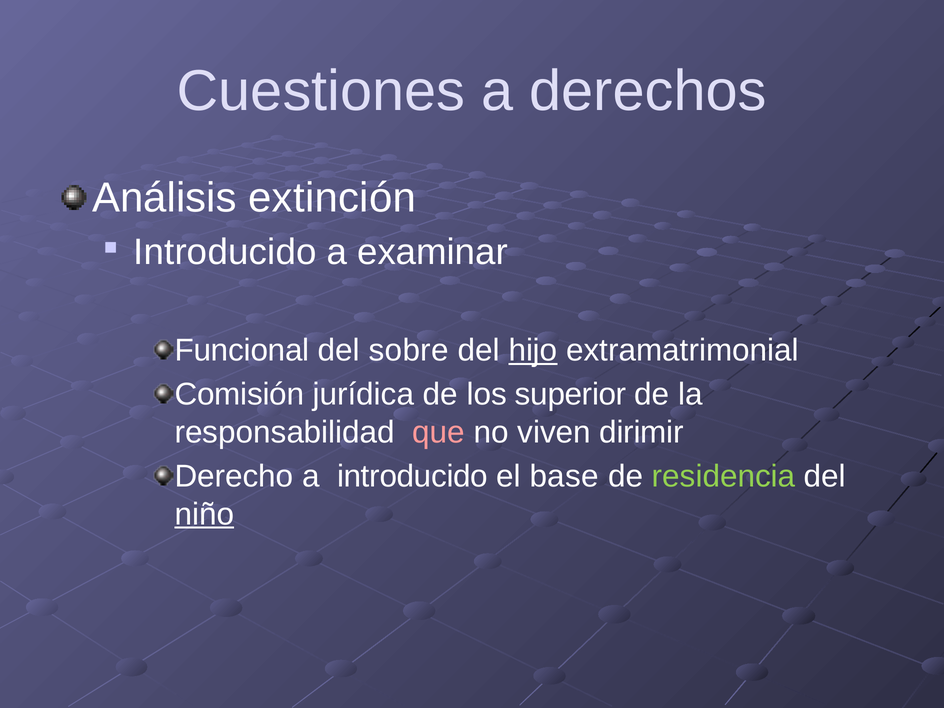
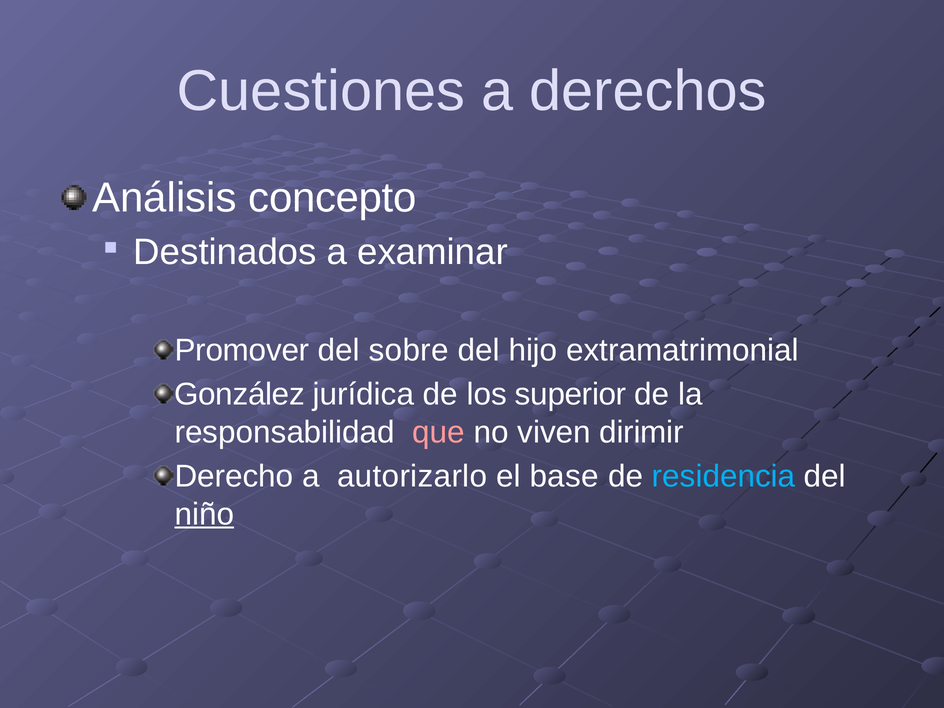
extinción: extinción -> concepto (332, 198)
Introducido: Introducido -> Destinados (225, 252)
Funcional: Funcional -> Promover (242, 351)
hijo underline: present -> none (533, 351)
Comisión: Comisión -> González (239, 395)
a introducido: introducido -> autorizarlo (412, 476)
residencia colour: light green -> light blue (724, 476)
